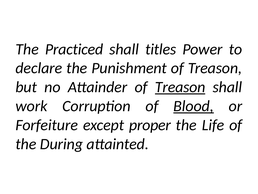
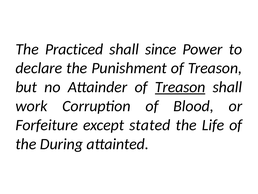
titles: titles -> since (161, 49)
Blood underline: present -> none (194, 106)
proper: proper -> stated (150, 125)
